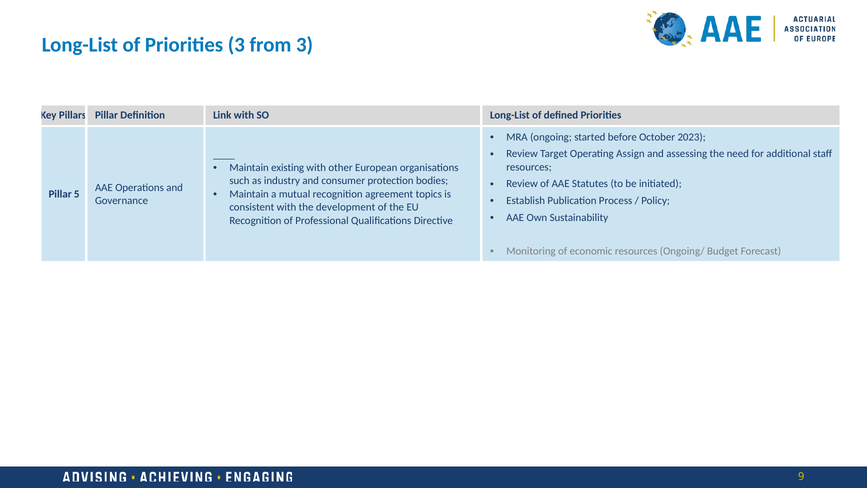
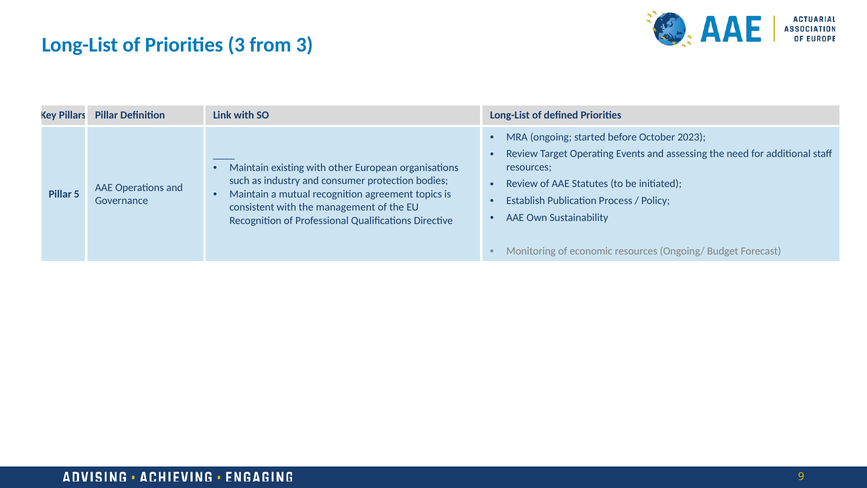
Assign: Assign -> Events (631, 154)
development: development -> management (346, 207)
